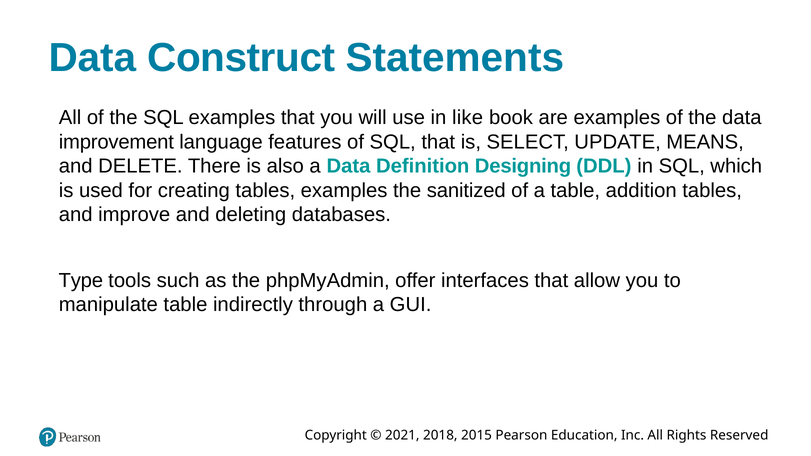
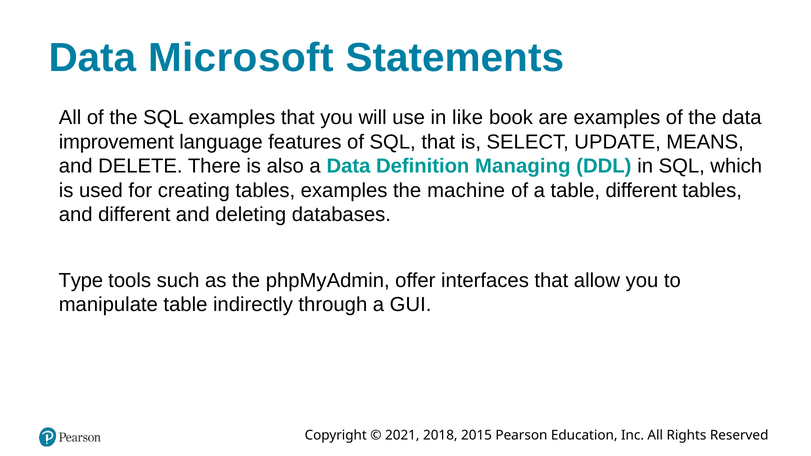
Construct: Construct -> Microsoft (241, 58)
Designing: Designing -> Managing (523, 166)
sanitized: sanitized -> machine (466, 191)
table addition: addition -> different (641, 191)
and improve: improve -> different (134, 215)
